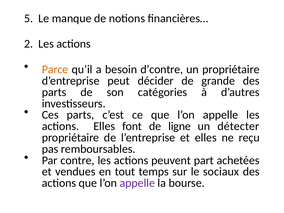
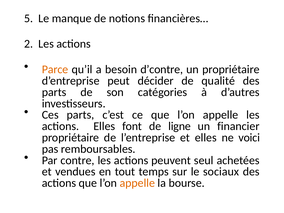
grande: grande -> qualité (218, 81)
détecter: détecter -> financier (238, 126)
reçu: reçu -> voici (249, 138)
part: part -> seul (204, 160)
appelle colour: purple -> orange (137, 183)
